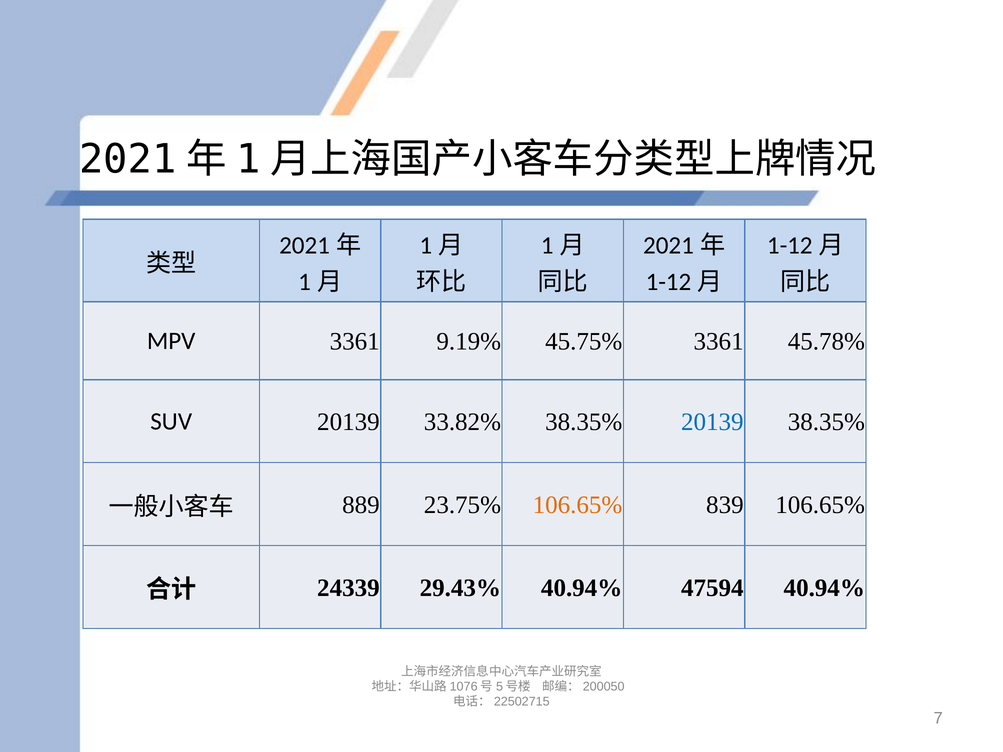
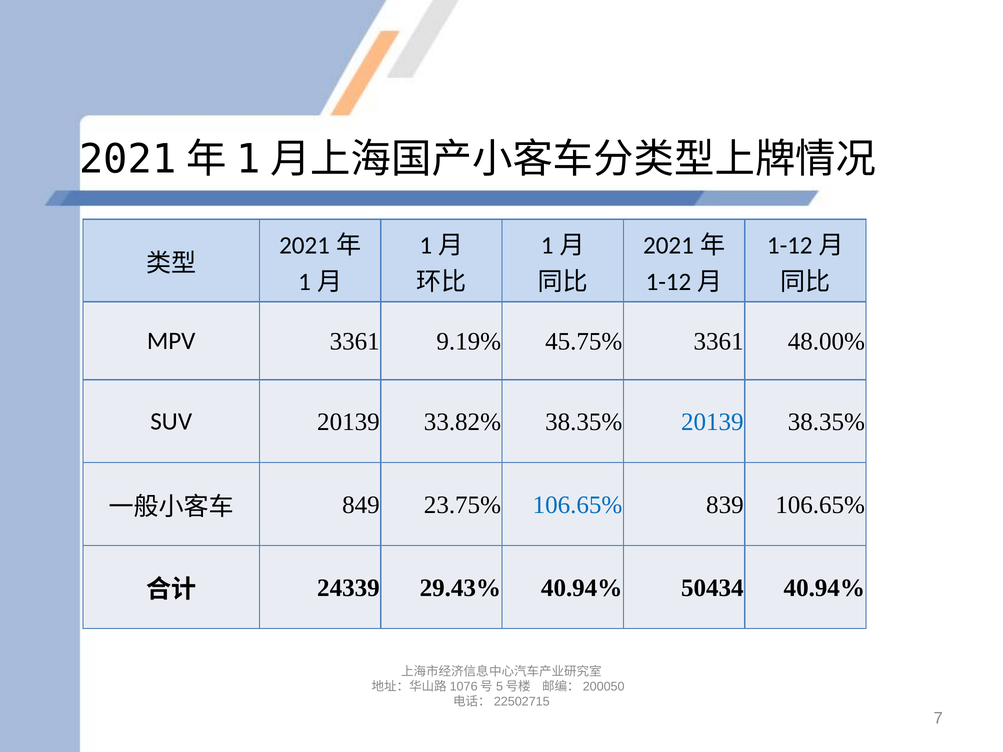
45.78%: 45.78% -> 48.00% (826, 342)
889: 889 -> 849 (361, 505)
106.65% colour: orange -> blue (578, 505)
47594: 47594 -> 50434 (712, 588)
